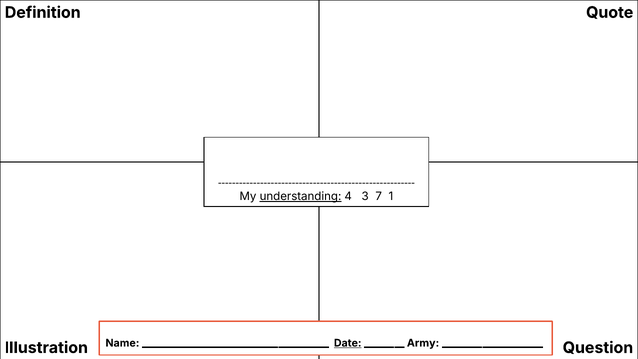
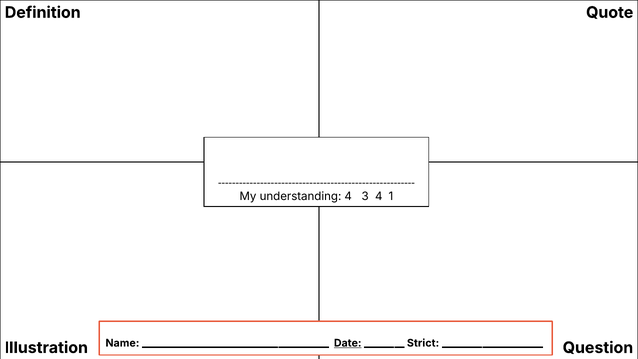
understanding underline: present -> none (300, 197)
3 7: 7 -> 4 (379, 197)
Army: Army -> Strict (423, 343)
